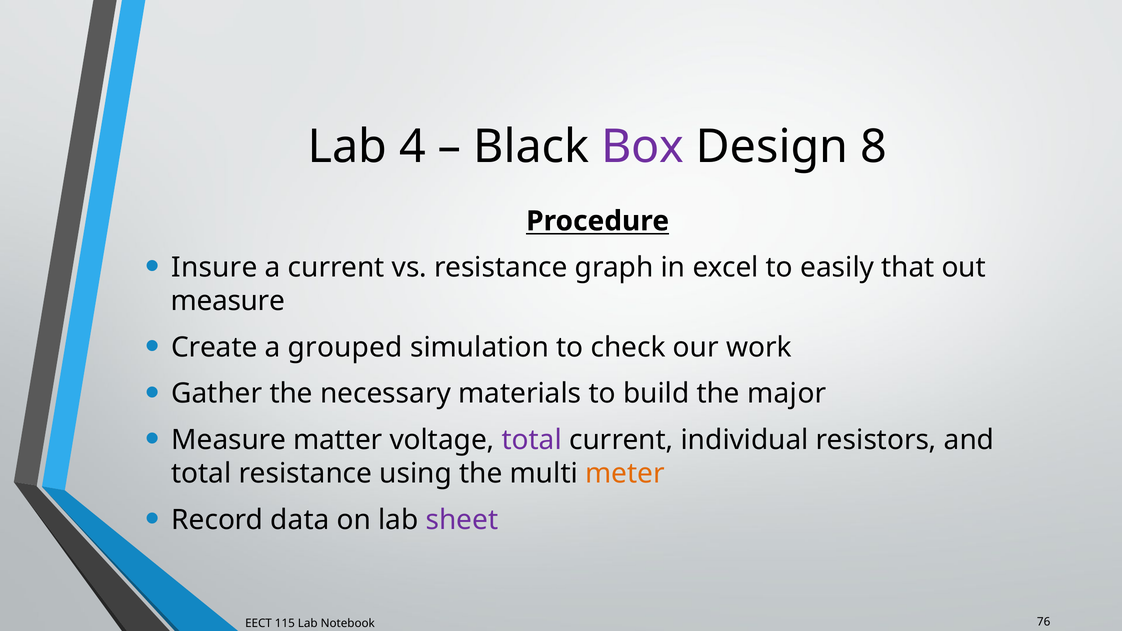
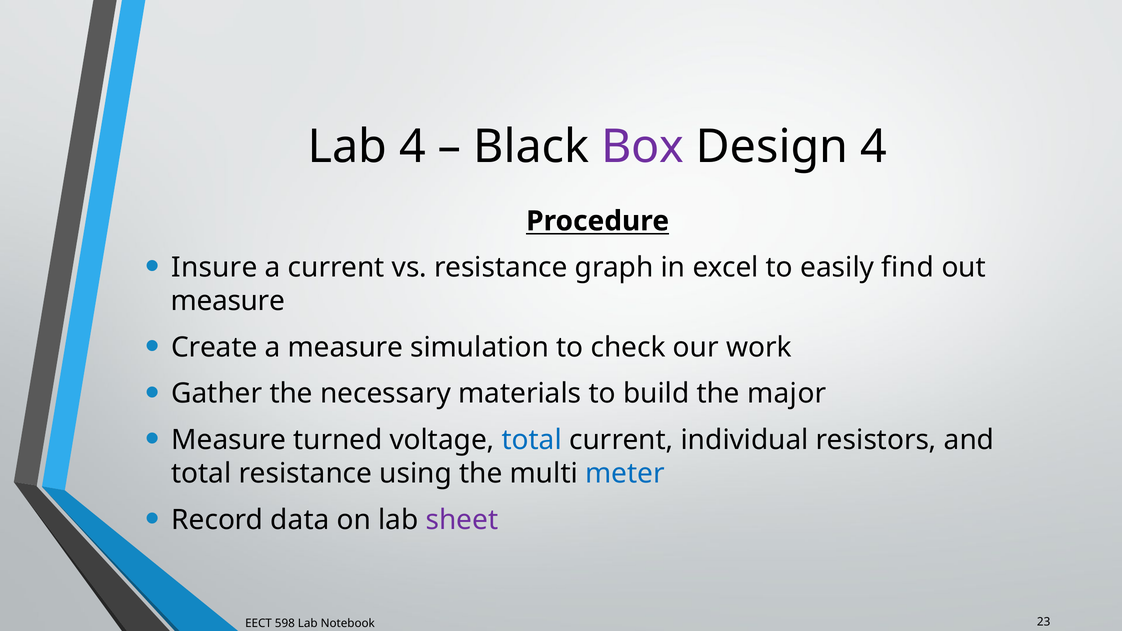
Design 8: 8 -> 4 (874, 147)
that: that -> find (908, 267)
a grouped: grouped -> measure (345, 347)
matter: matter -> turned (338, 440)
total colour: purple -> blue (532, 440)
meter colour: orange -> blue (625, 474)
115: 115 -> 598 (285, 624)
76: 76 -> 23 (1044, 622)
